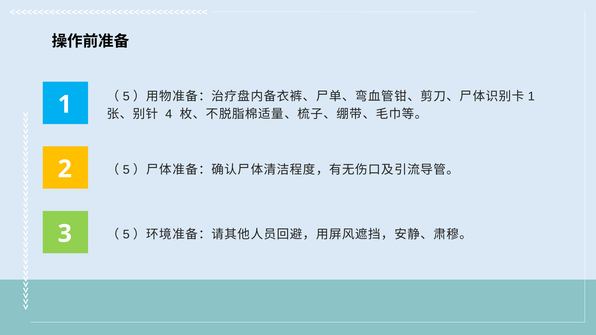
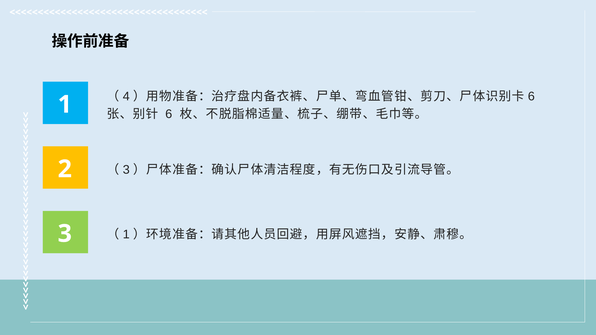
5: 5 -> 4 (126, 96)
1: 1 -> 6 (531, 96)
4: 4 -> 6 (169, 114)
5: 5 -> 3 (126, 170)
5: 5 -> 1 (126, 235)
